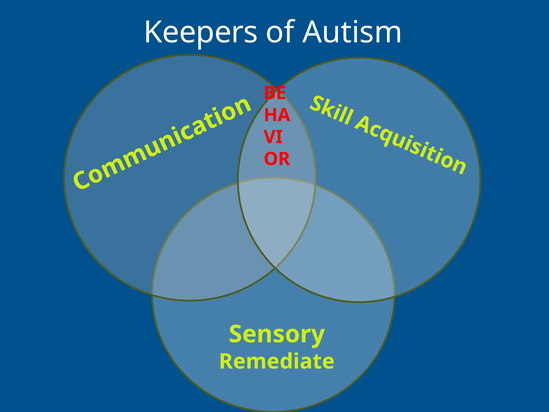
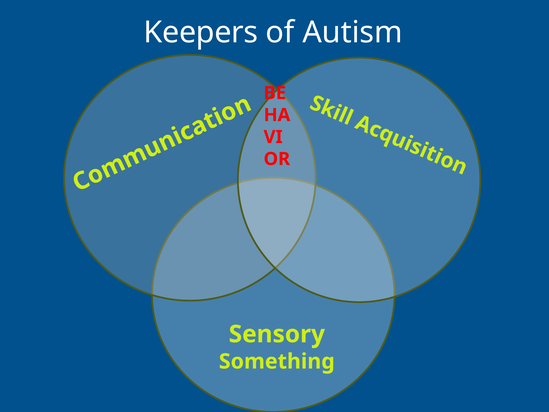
Remediate: Remediate -> Something (277, 361)
